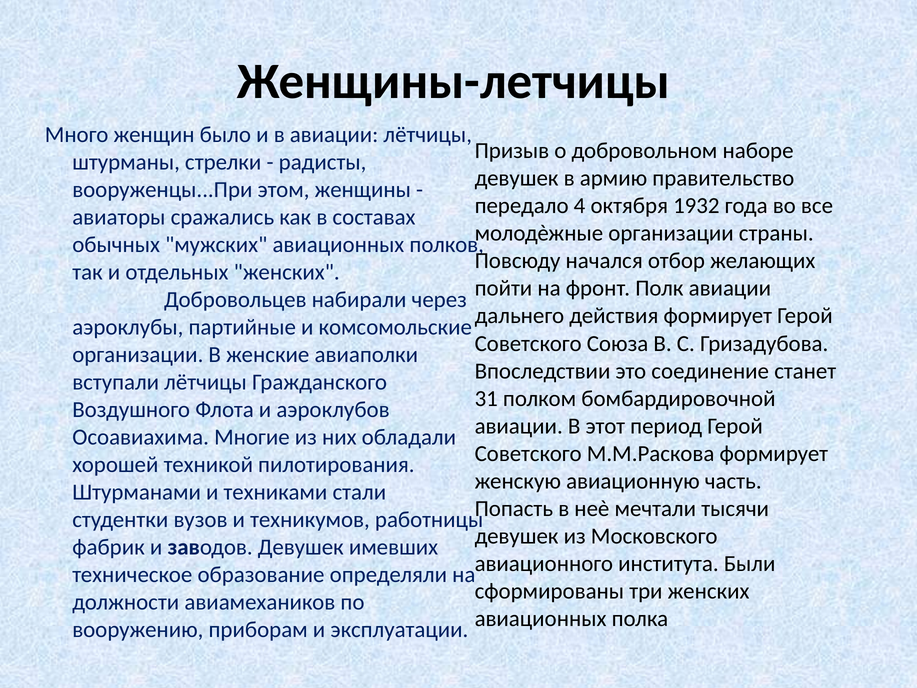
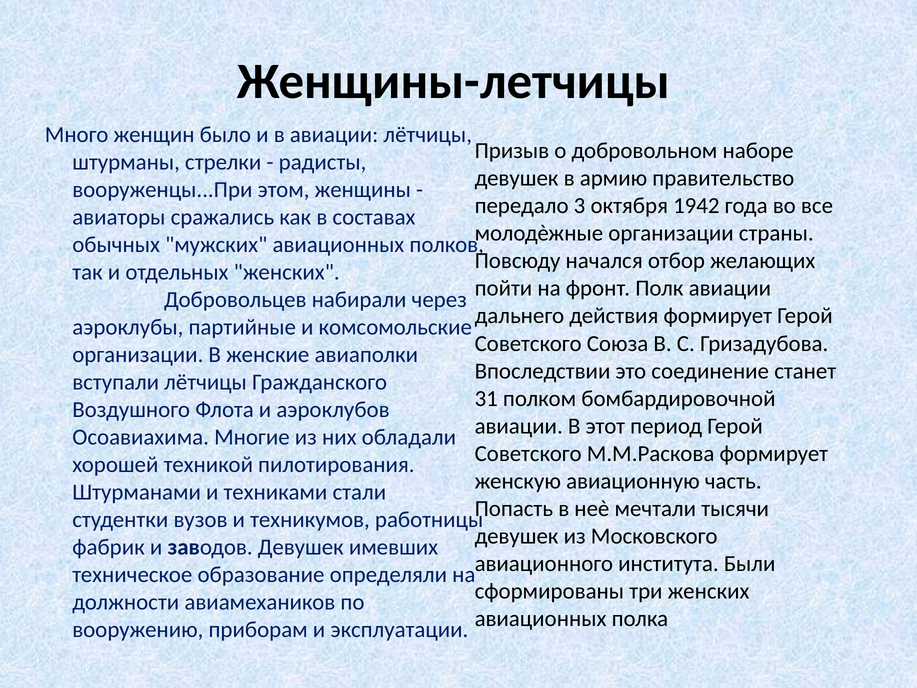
4: 4 -> 3 (580, 206)
1932: 1932 -> 1942 (696, 206)
